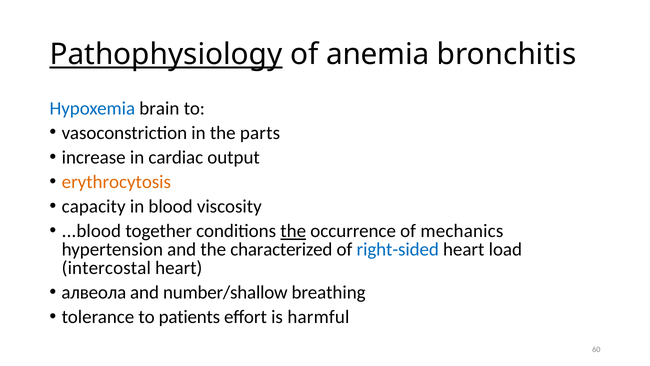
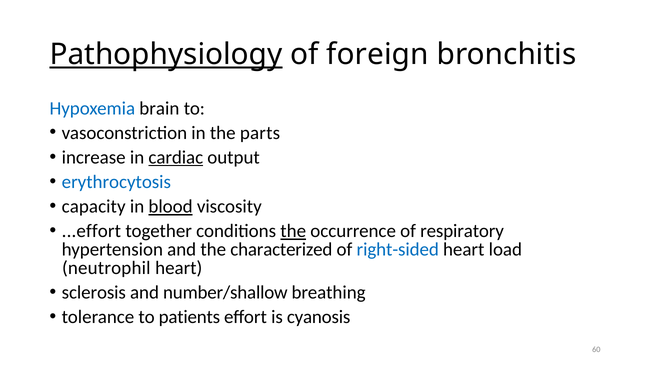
anemia: anemia -> foreign (378, 55)
cardiac underline: none -> present (176, 157)
erythrocytosis colour: orange -> blue (116, 182)
blood underline: none -> present (171, 206)
...blood: ...blood -> ...effort (91, 231)
mechanics: mechanics -> respiratory (462, 231)
intercostal: intercostal -> neutrophil (106, 268)
алвеола: алвеола -> sclerosis (94, 292)
harmful: harmful -> cyanosis (319, 317)
